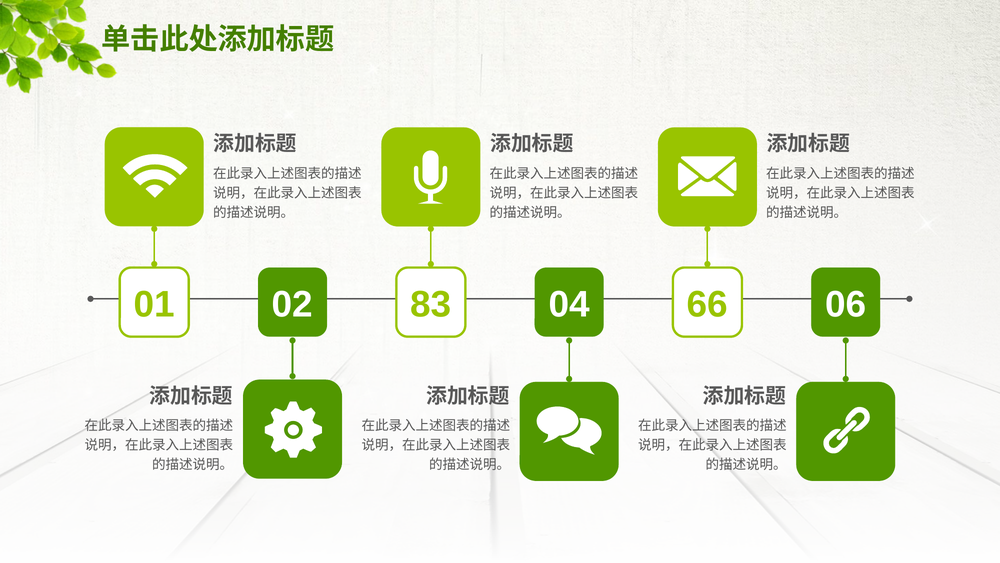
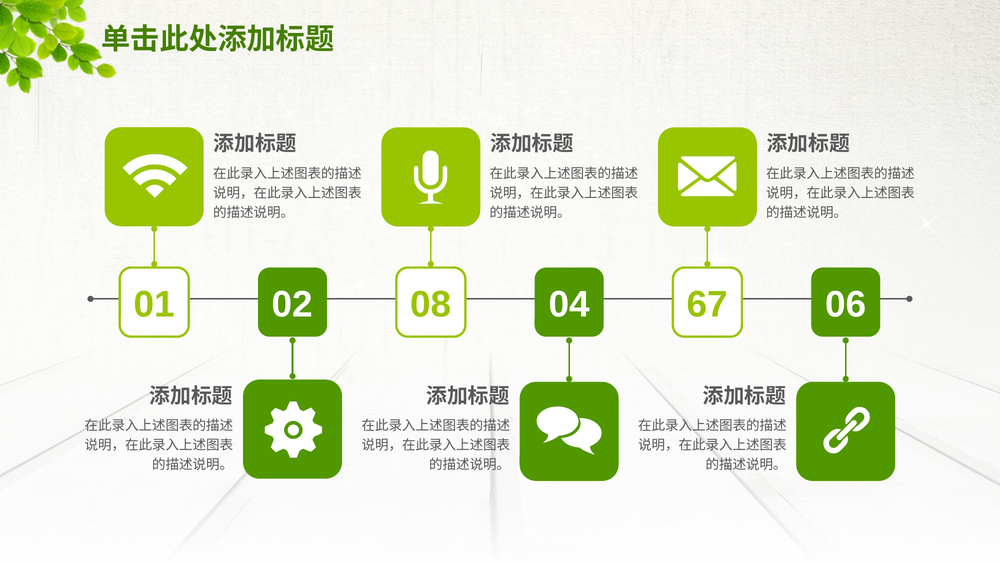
83: 83 -> 08 (431, 304)
66: 66 -> 67 (707, 304)
